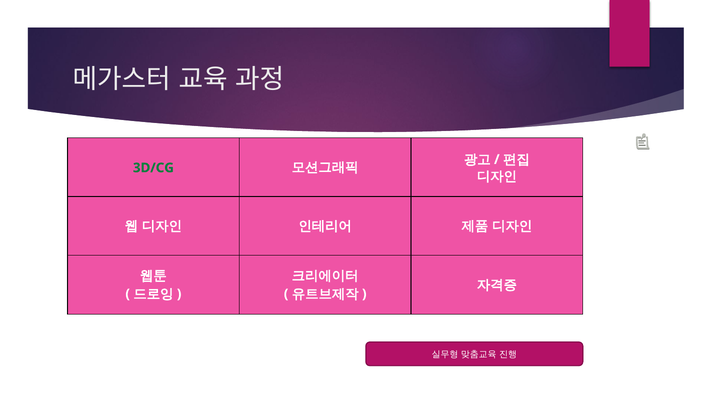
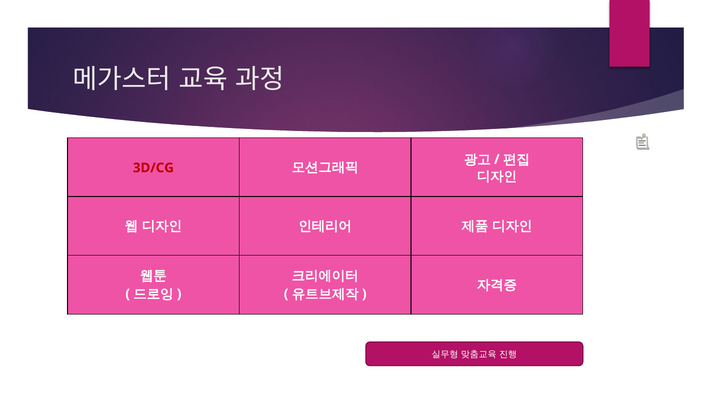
3D/CG colour: green -> red (153, 168)
